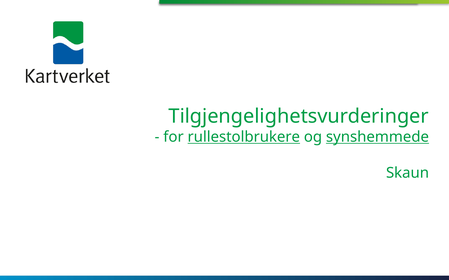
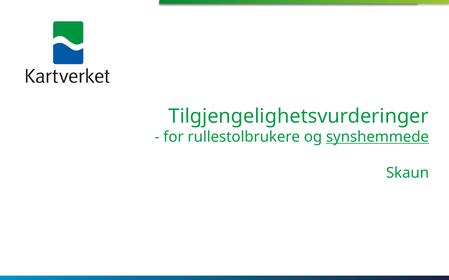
rullestolbrukere underline: present -> none (244, 137)
